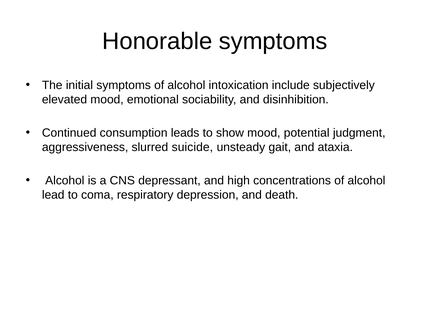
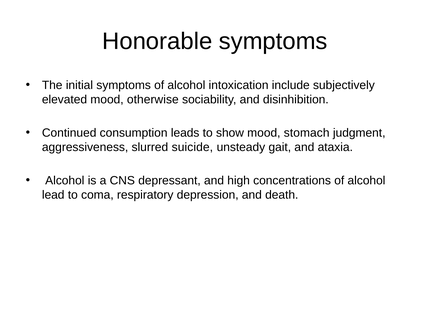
emotional: emotional -> otherwise (153, 100)
potential: potential -> stomach (307, 133)
